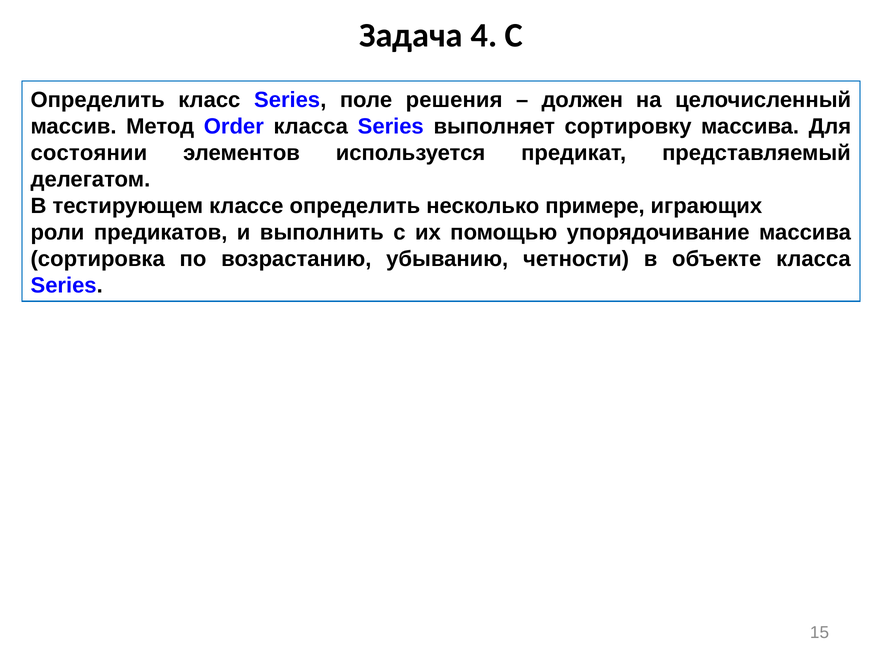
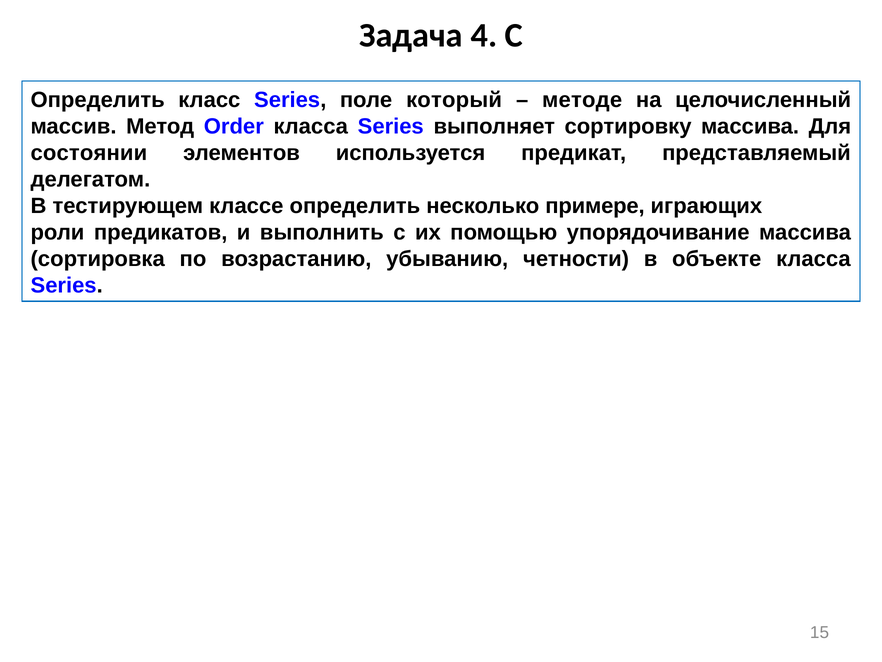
решения: решения -> который (454, 100)
должен: должен -> методе (582, 100)
